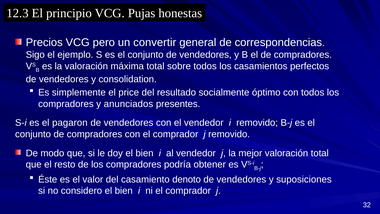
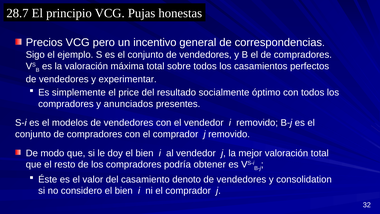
12.3: 12.3 -> 28.7 (17, 13)
convertir: convertir -> incentivo (155, 43)
consolidation: consolidation -> experimentar (128, 79)
pagaron: pagaron -> modelos (70, 123)
suposiciones: suposiciones -> consolidation (304, 179)
